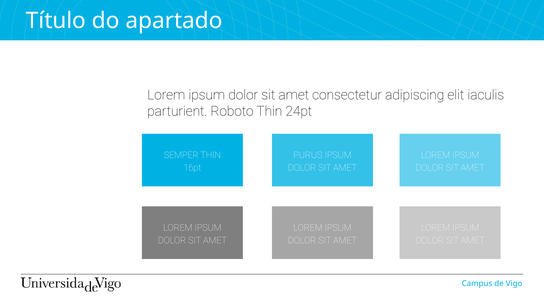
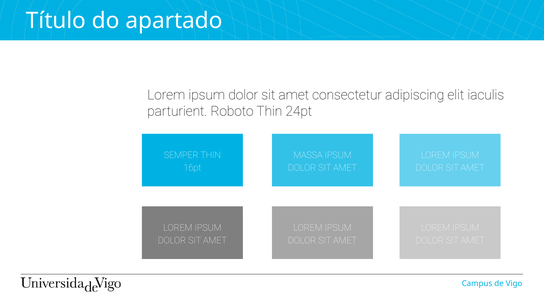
PURUS: PURUS -> MASSA (308, 155)
